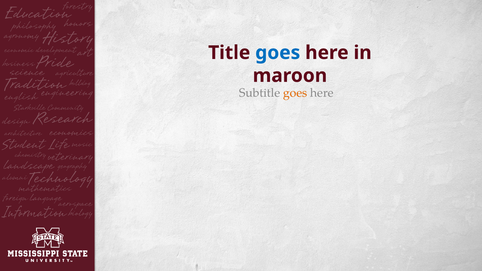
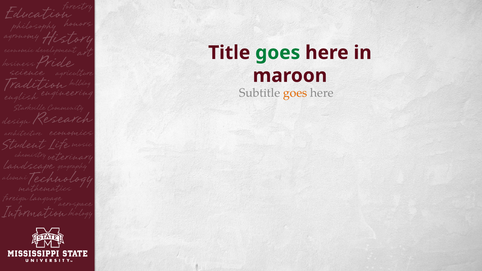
goes colour: blue -> green (278, 53)
